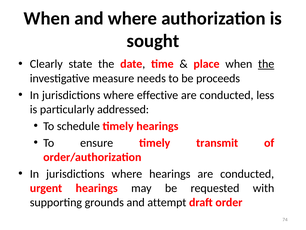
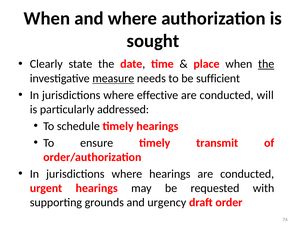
measure underline: none -> present (113, 78)
proceeds: proceeds -> sufficient (218, 78)
less: less -> will (265, 95)
attempt: attempt -> urgency (167, 202)
